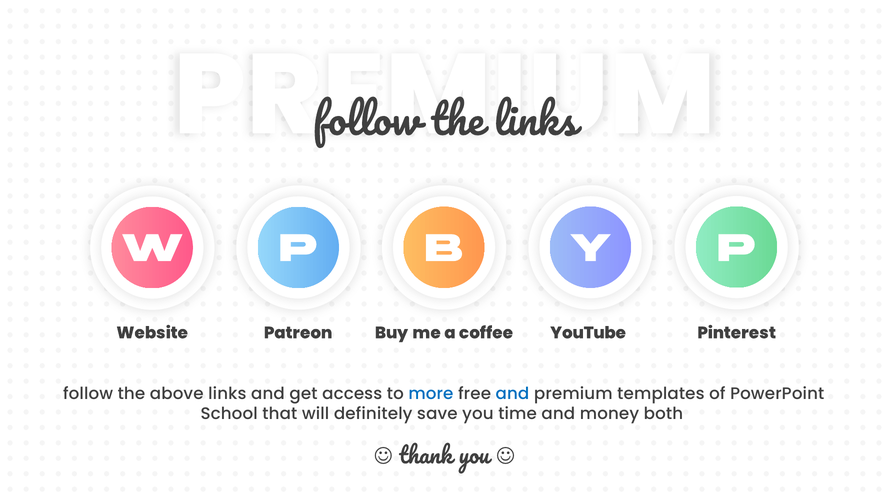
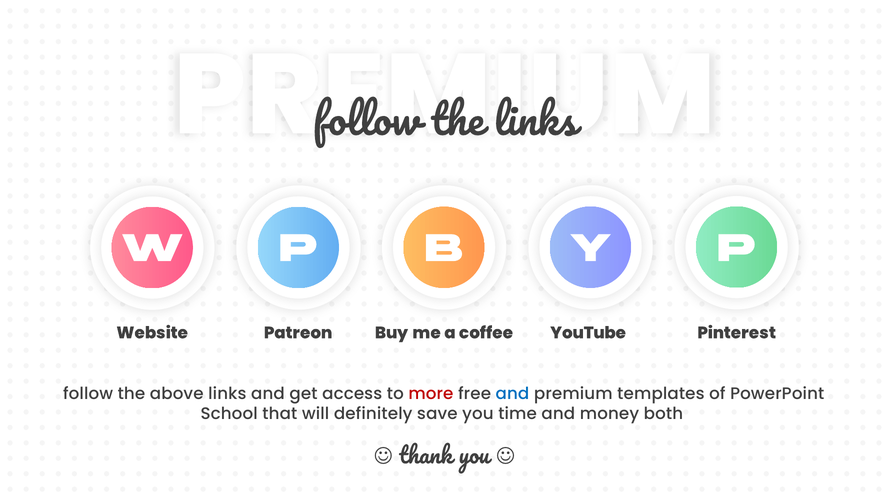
more colour: blue -> red (431, 394)
